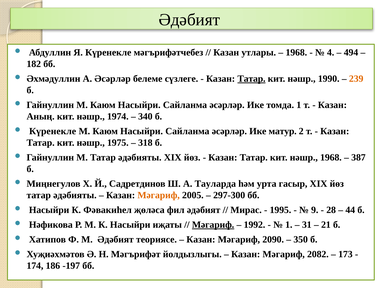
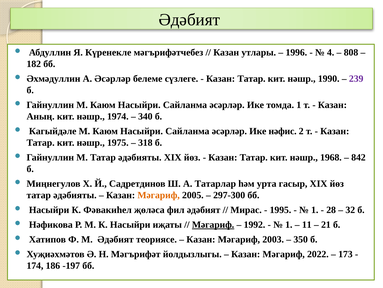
1968: 1968 -> 1996 (296, 52)
494: 494 -> 808 (351, 52)
Татар underline: present -> none (251, 79)
239 colour: orange -> purple (356, 79)
Күренекле: Күренекле -> Кагыйдәле (53, 131)
матур: матур -> нәфис (283, 131)
387: 387 -> 842 (358, 157)
Тауларда: Тауларда -> Татарлар (215, 183)
9: 9 -> 1 (315, 209)
44: 44 -> 32 (350, 209)
31: 31 -> 11 (307, 224)
2090: 2090 -> 2003 (273, 239)
2082: 2082 -> 2022 (318, 254)
